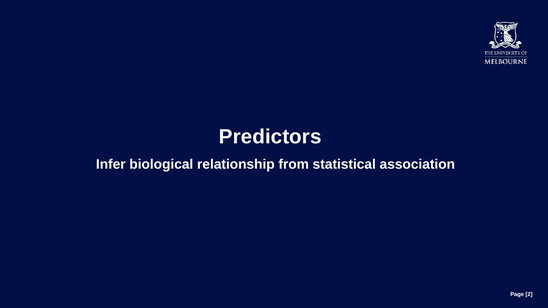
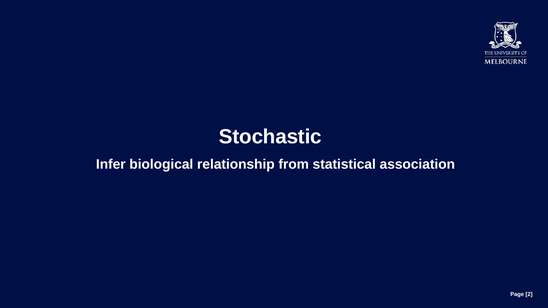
Predictors: Predictors -> Stochastic (270, 137)
